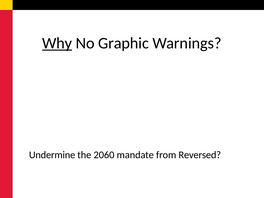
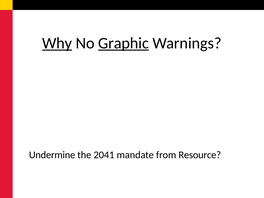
Graphic underline: none -> present (123, 43)
2060: 2060 -> 2041 (104, 155)
Reversed: Reversed -> Resource (200, 155)
